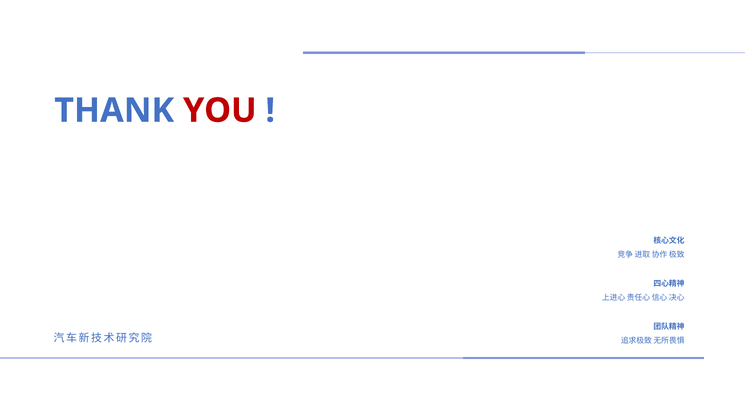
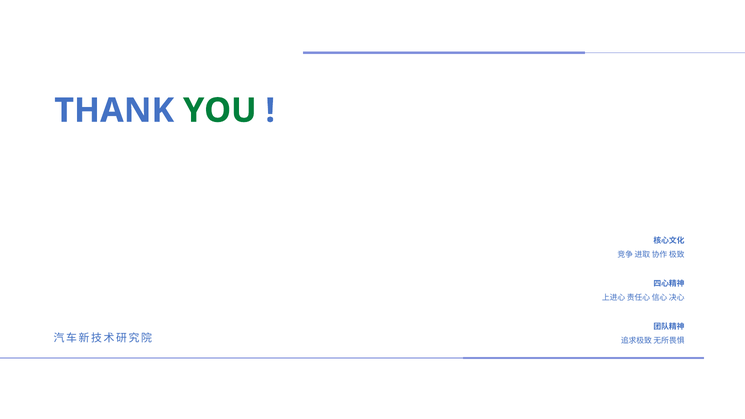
YOU colour: red -> green (220, 111)
